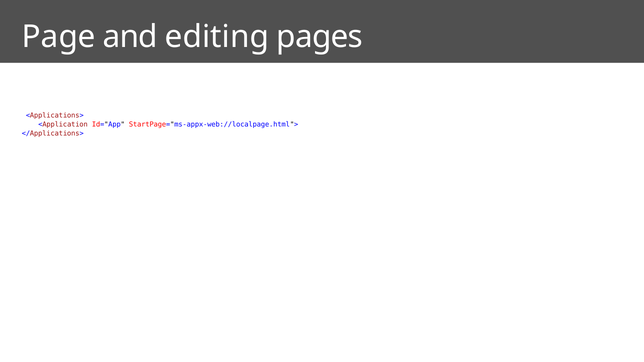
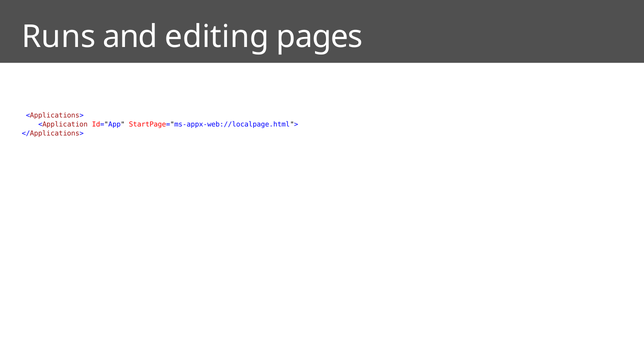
Page: Page -> Runs (59, 37)
